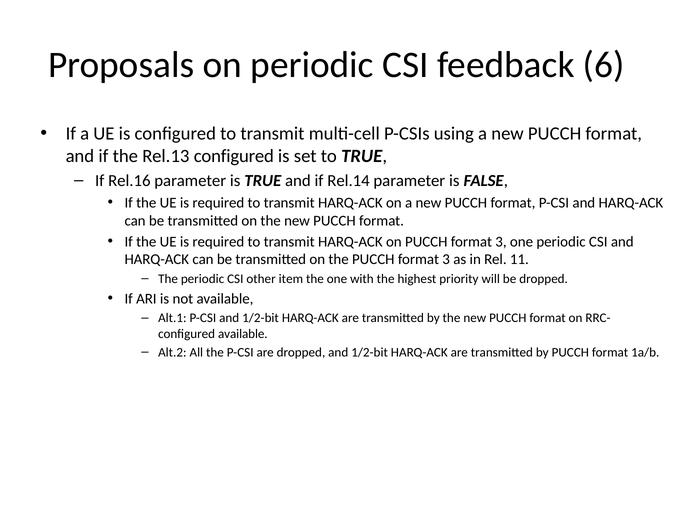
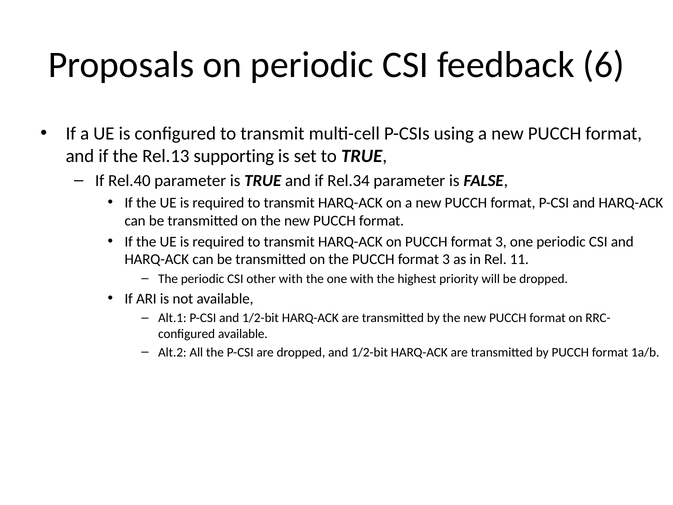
Rel.13 configured: configured -> supporting (234, 156)
Rel.16: Rel.16 -> Rel.40 (129, 181)
Rel.14: Rel.14 -> Rel.34 (349, 181)
other item: item -> with (291, 279)
